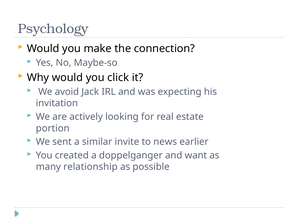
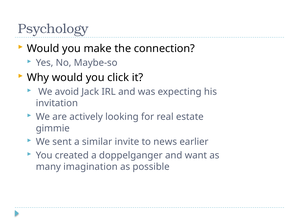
portion: portion -> gimmie (53, 128)
relationship: relationship -> imagination (90, 167)
